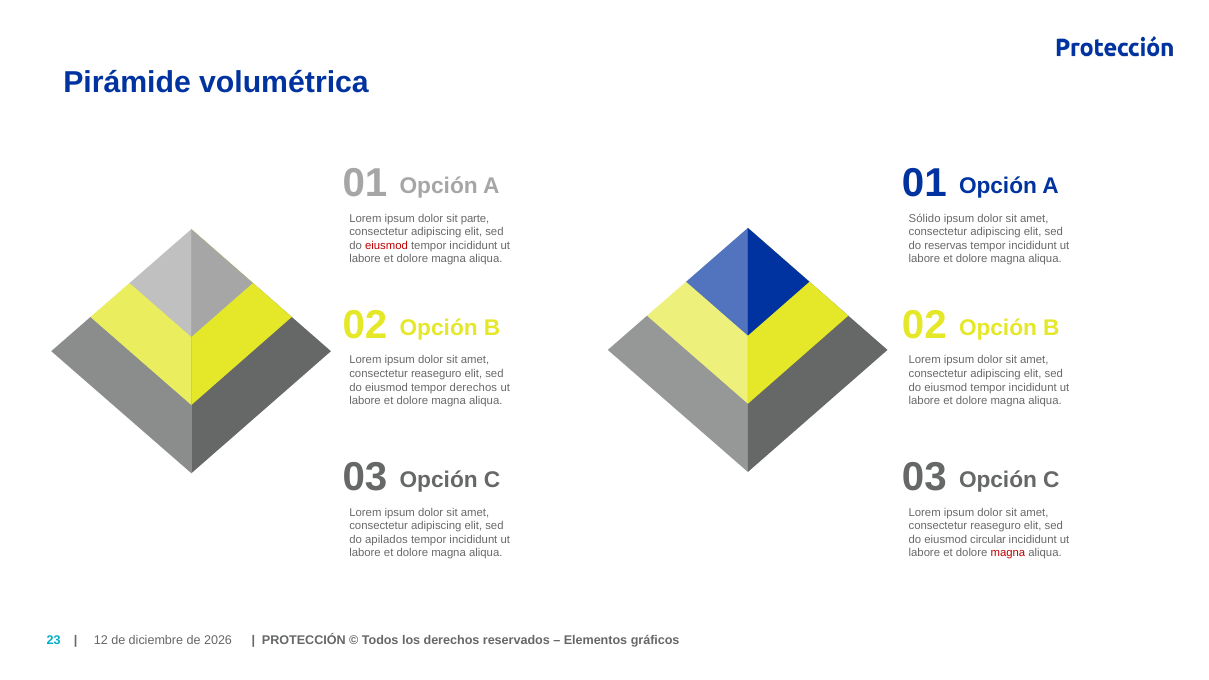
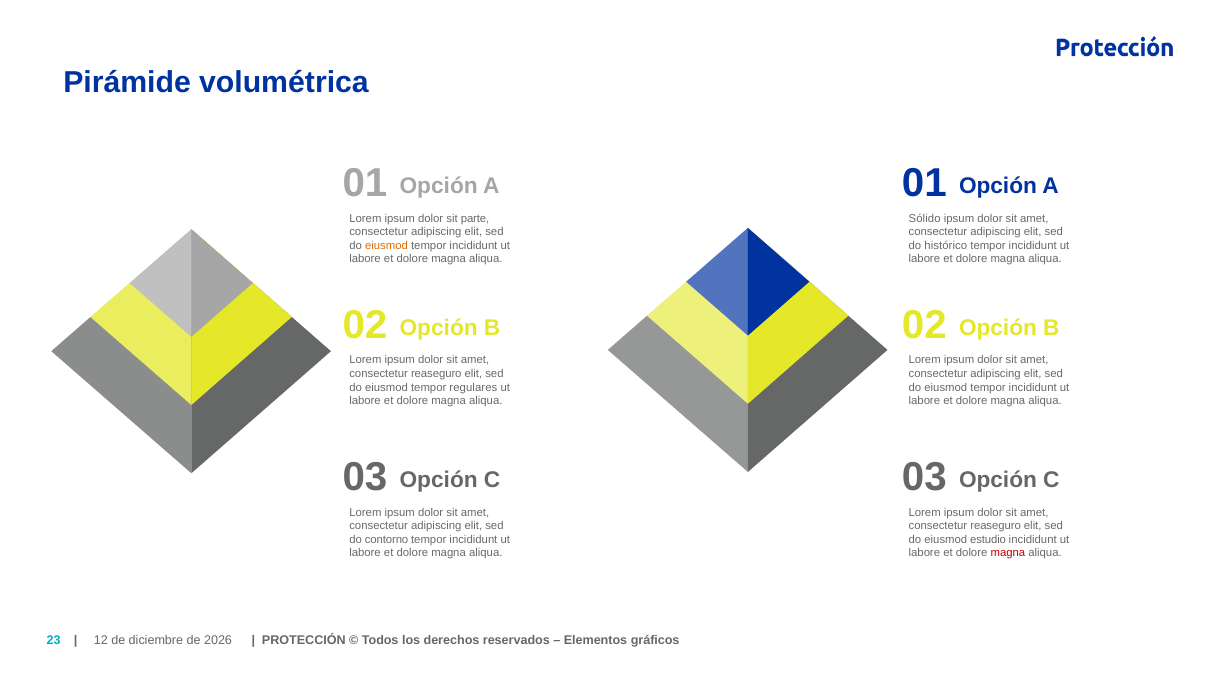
eiusmod colour: red -> orange (387, 246)
reservas: reservas -> histórico (946, 246)
tempor derechos: derechos -> regulares (473, 388)
apilados: apilados -> contorno (387, 540)
circular: circular -> estudio (988, 540)
